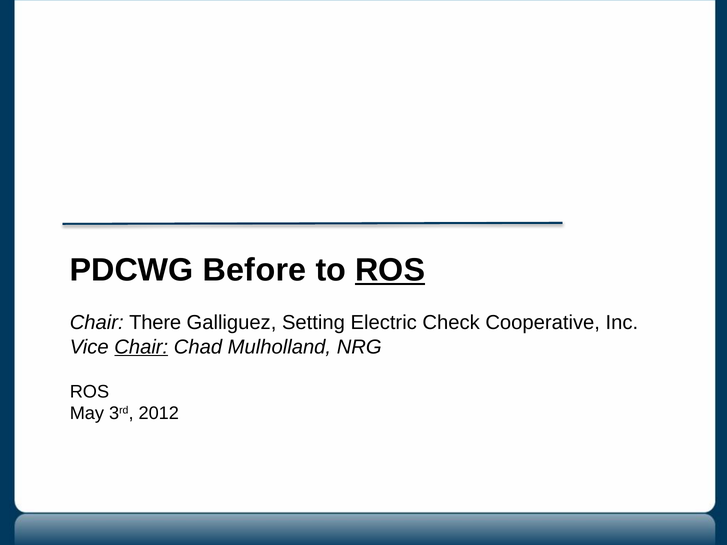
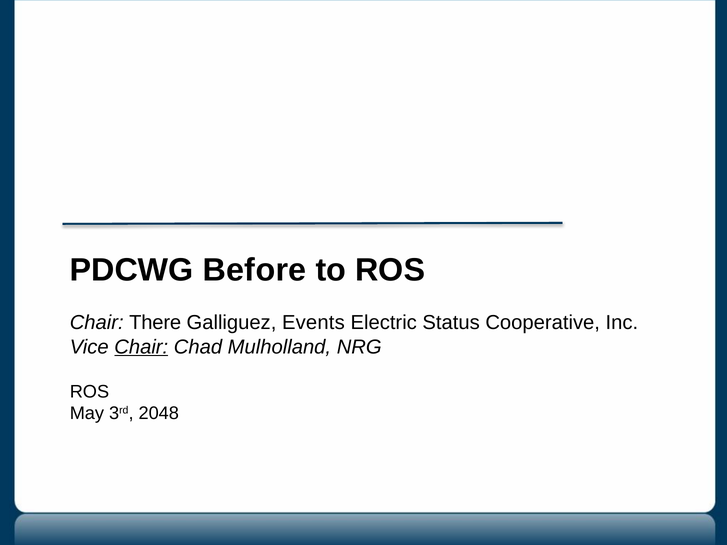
ROS underline: present -> none (390, 270)
Setting: Setting -> Events (313, 323)
Check: Check -> Status (451, 323)
2012: 2012 -> 2048 (159, 414)
